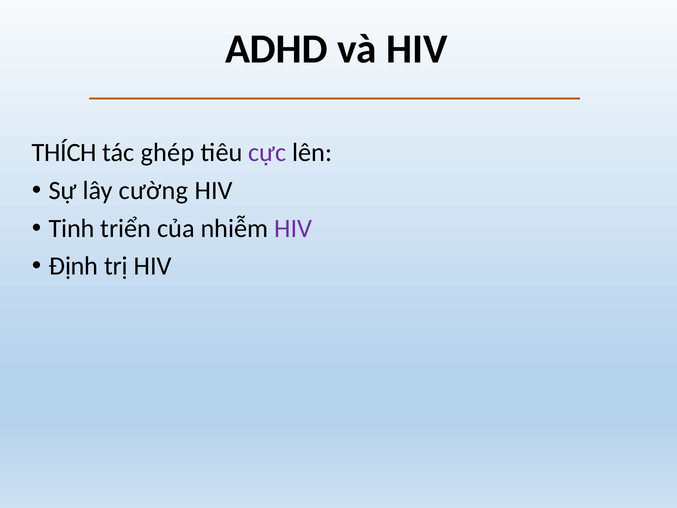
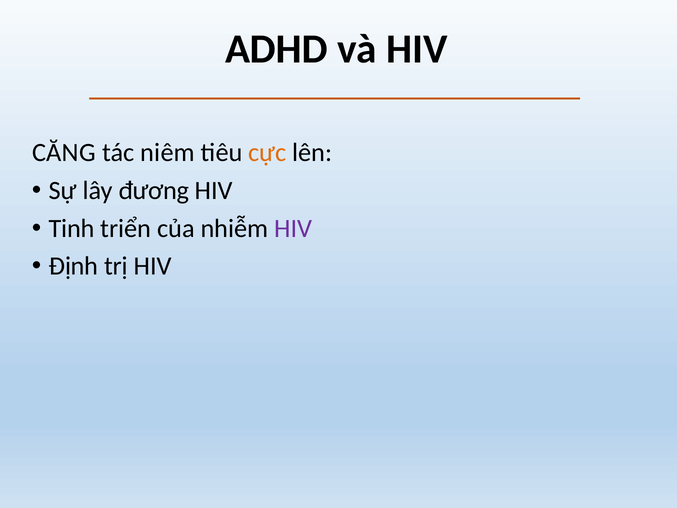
THÍCH: THÍCH -> CĂNG (64, 153)
ghép: ghép -> niêm (168, 153)
cực colour: purple -> orange (267, 153)
cường: cường -> đương (154, 190)
